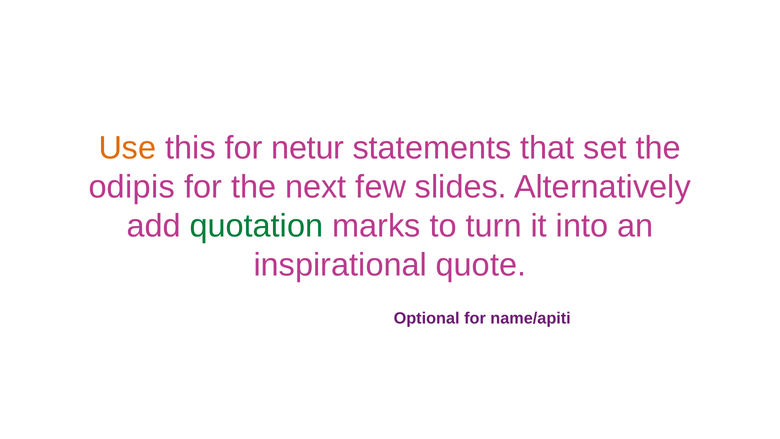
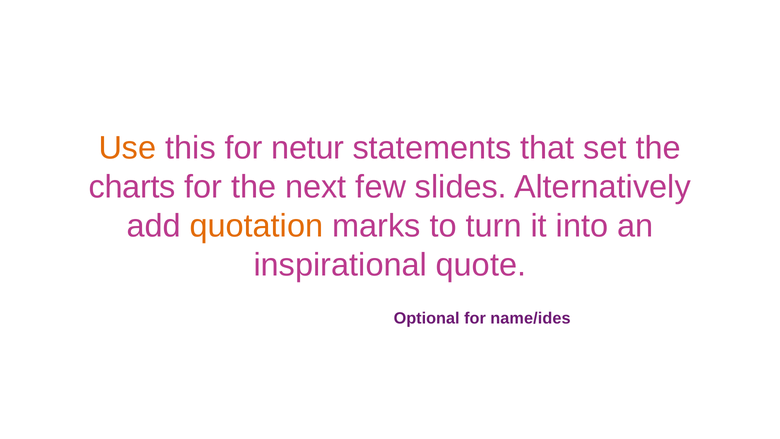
odipis: odipis -> charts (132, 187)
quotation colour: green -> orange (256, 226)
name/apiti: name/apiti -> name/ides (530, 318)
